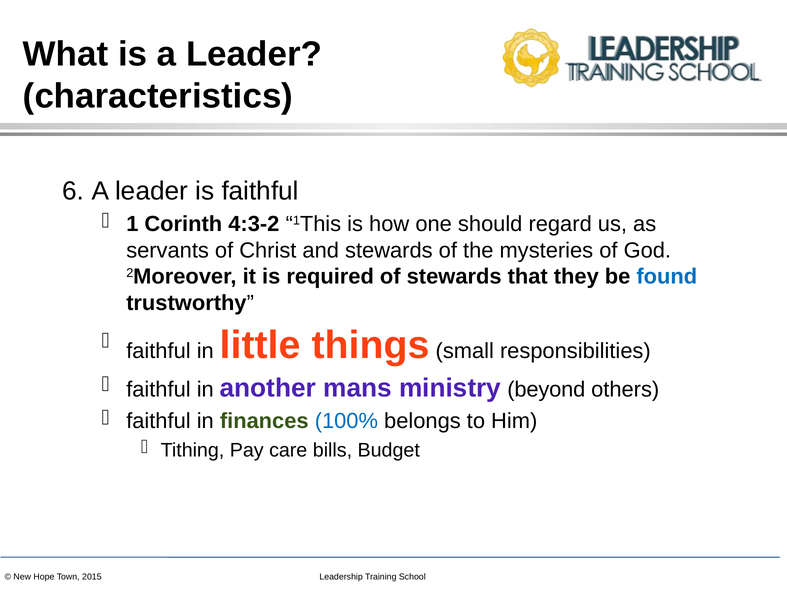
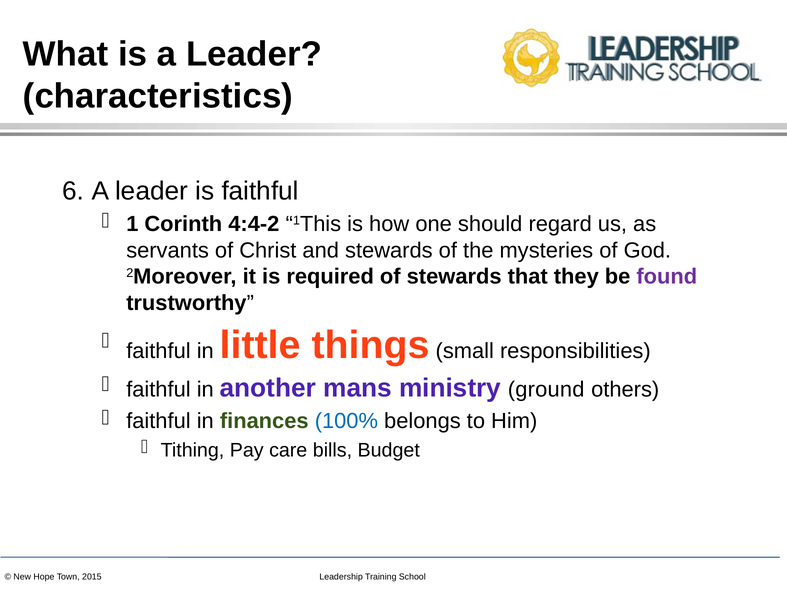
4:3-2: 4:3-2 -> 4:4-2 (254, 224)
found colour: blue -> purple (667, 277)
beyond: beyond -> ground (546, 390)
